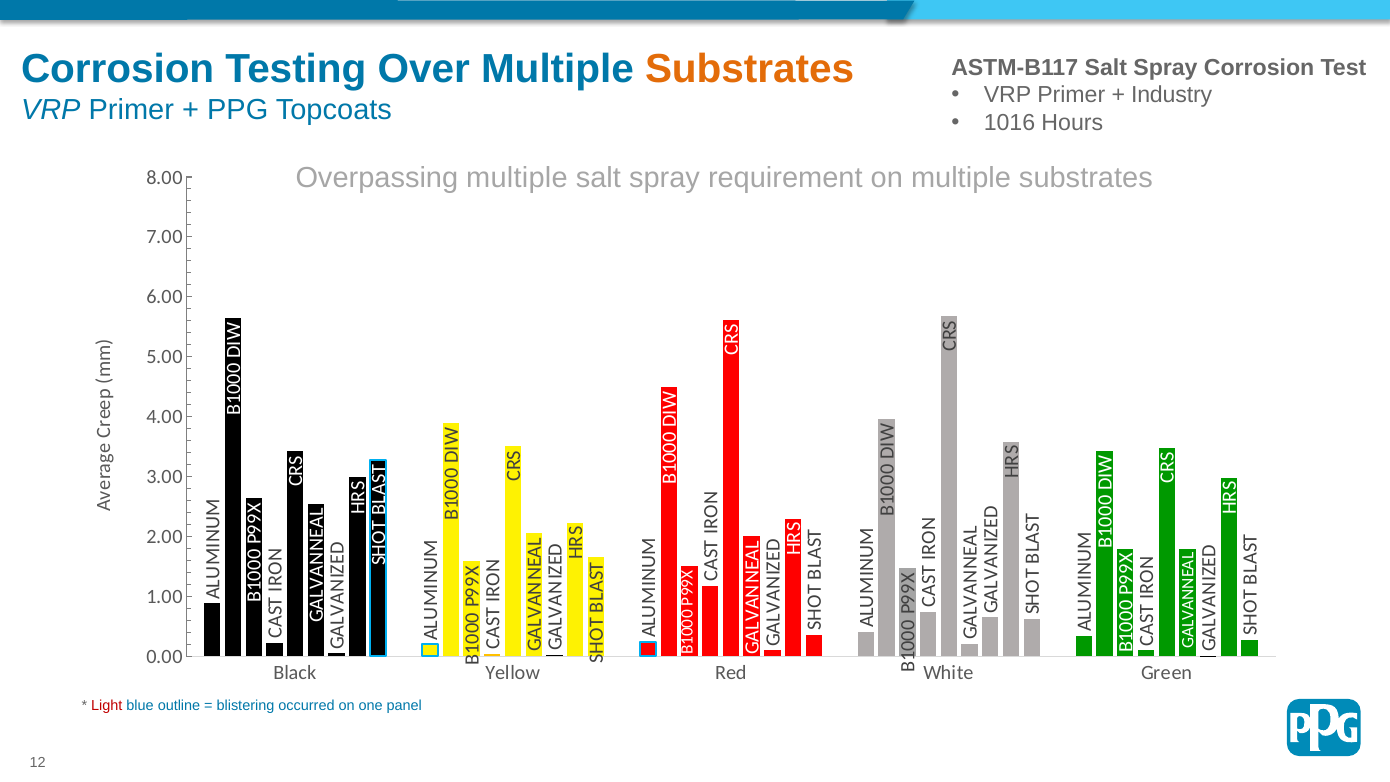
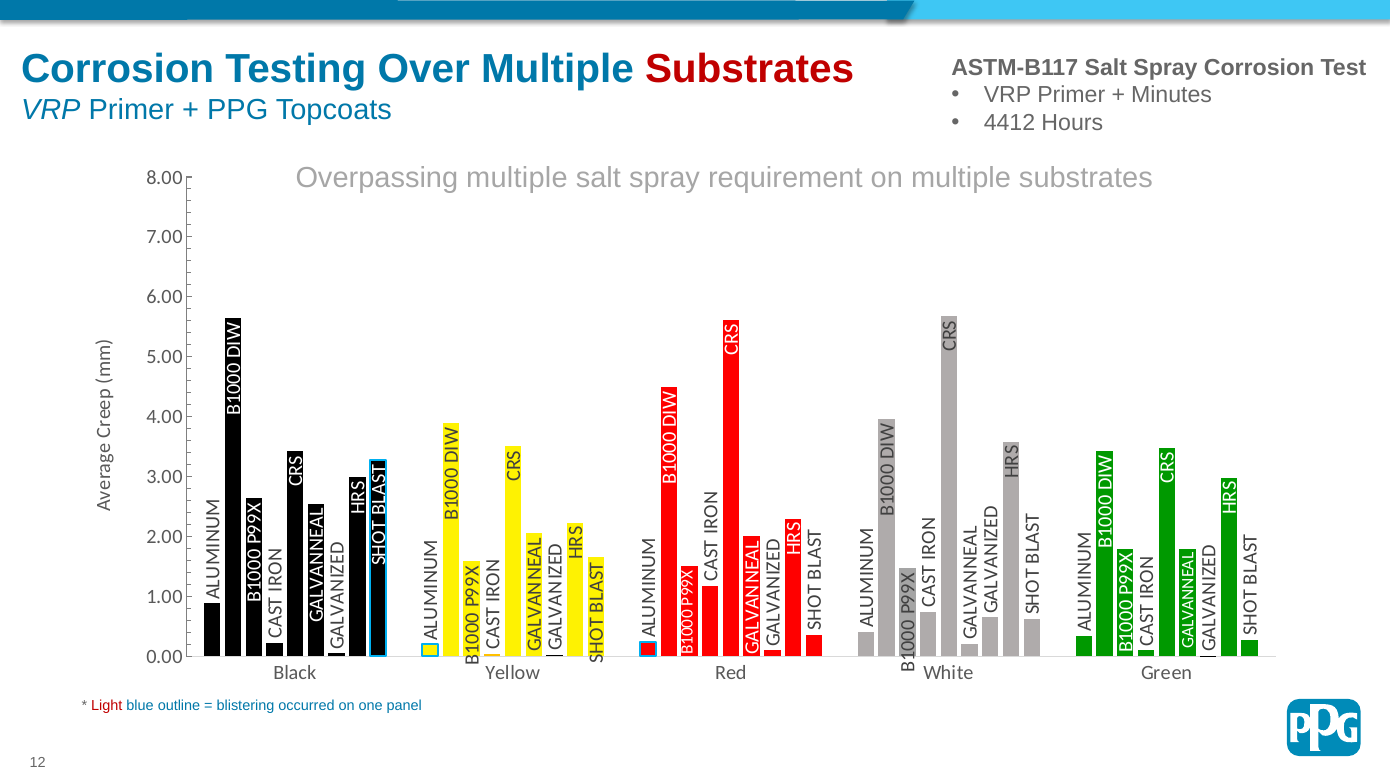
Substrates colour: orange -> red (750, 69)
Industry: Industry -> Minutes (1172, 95)
1016: 1016 -> 4412 (1010, 123)
